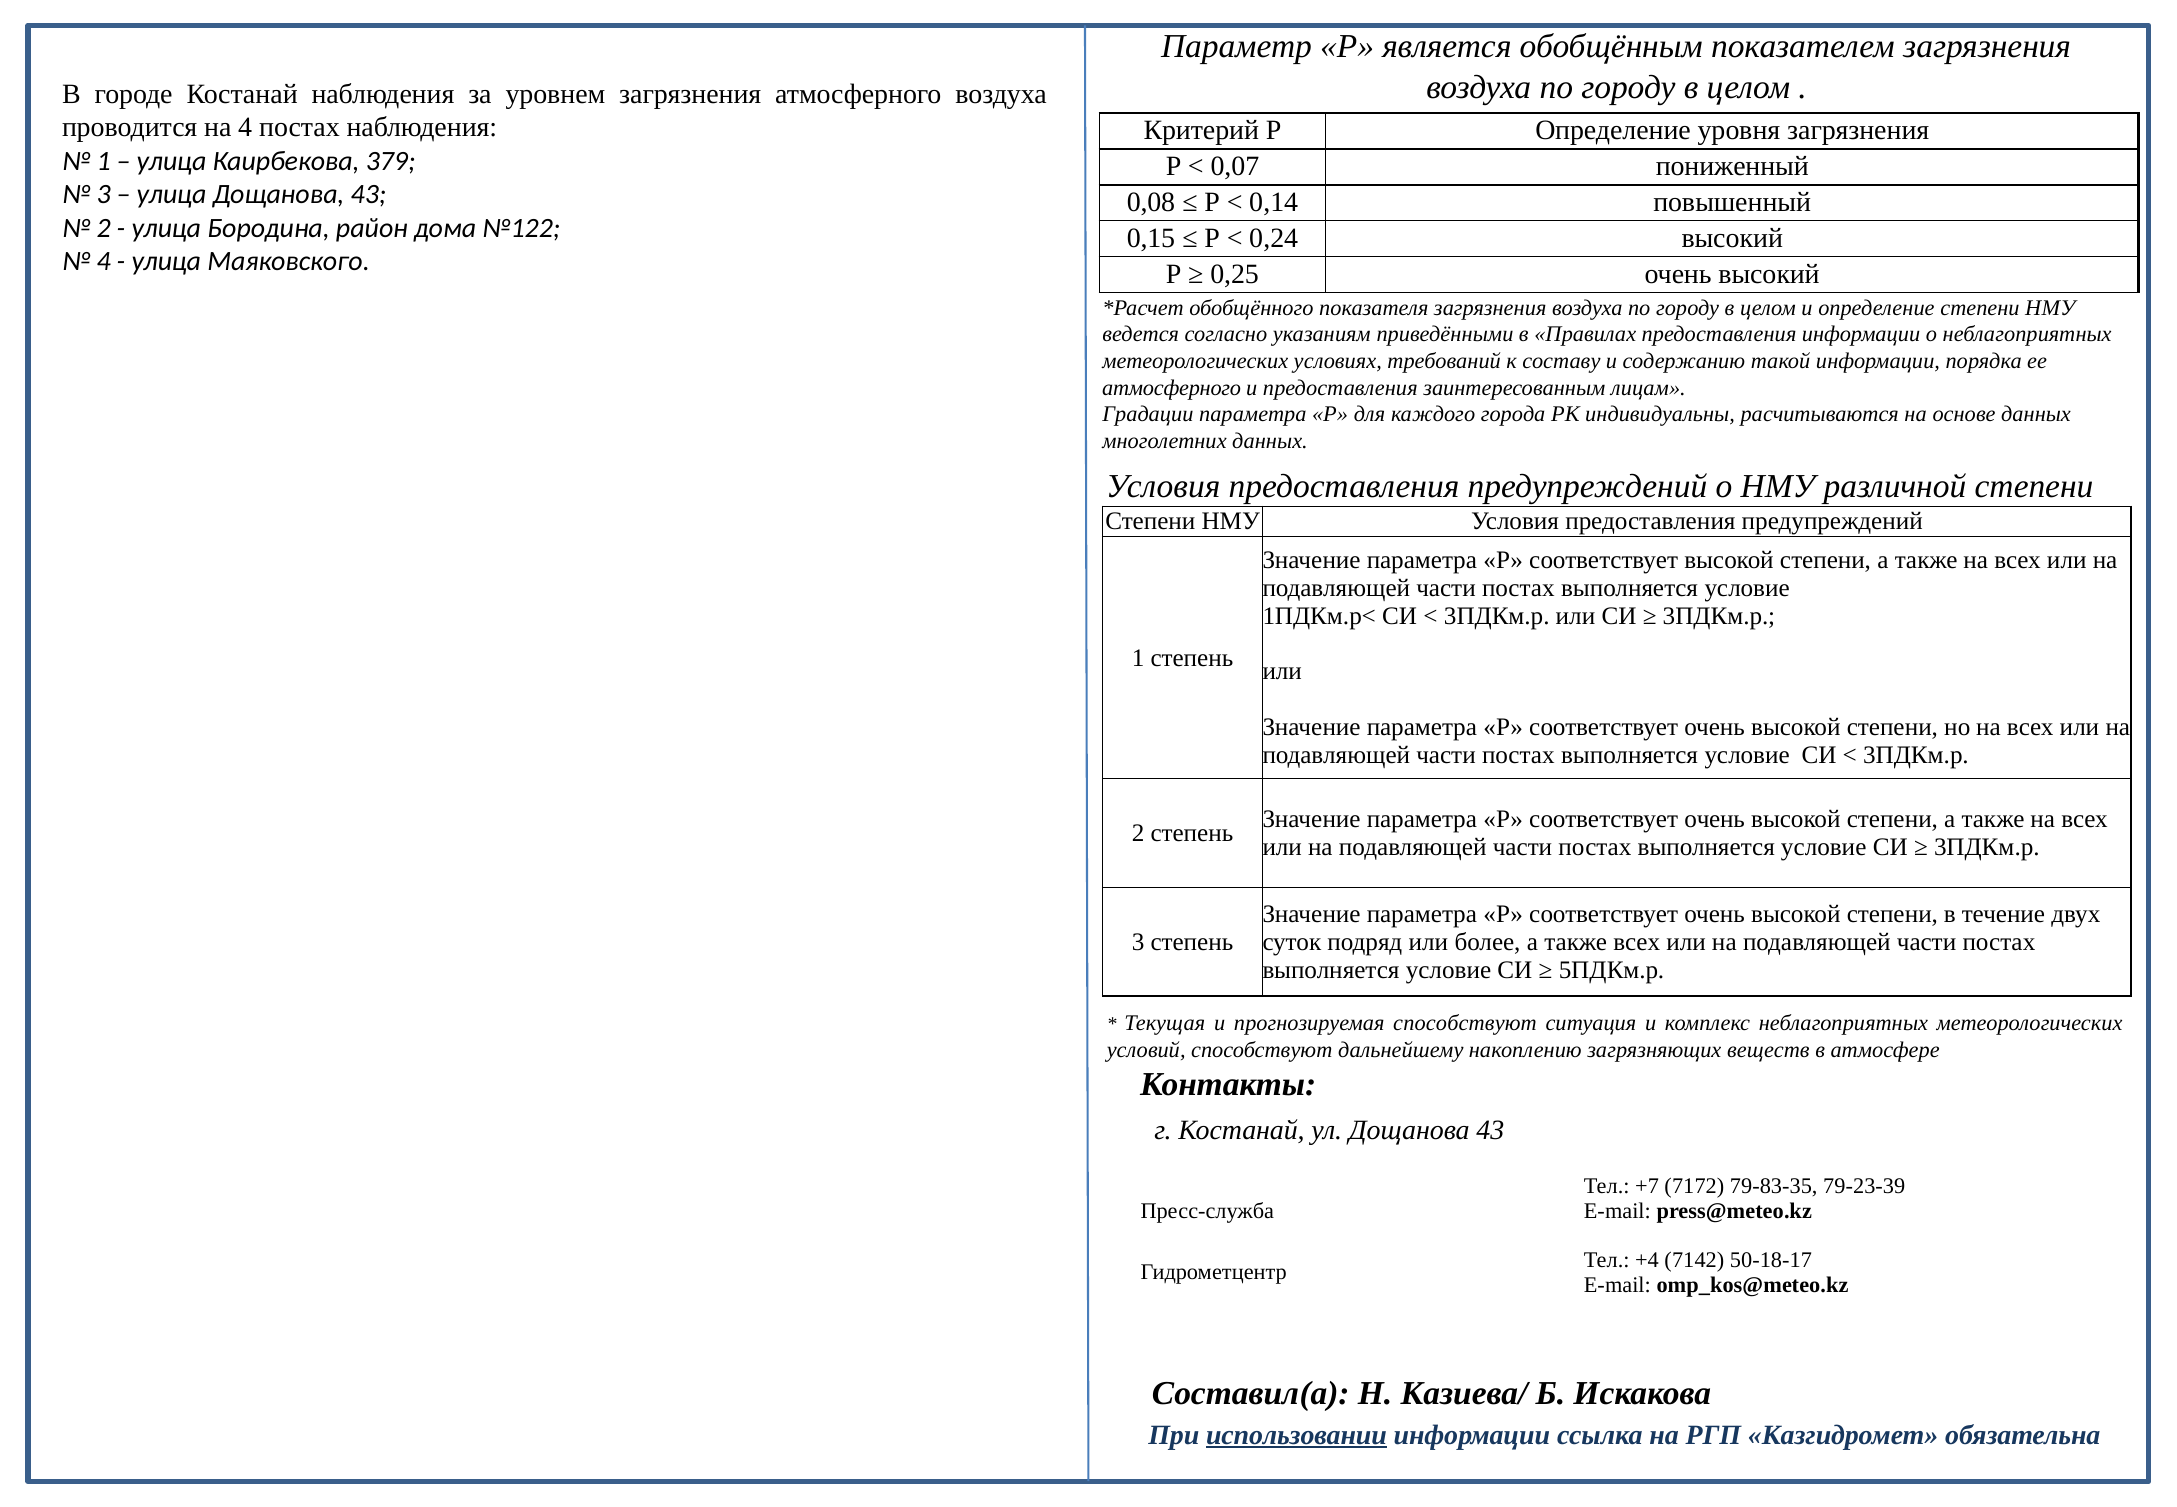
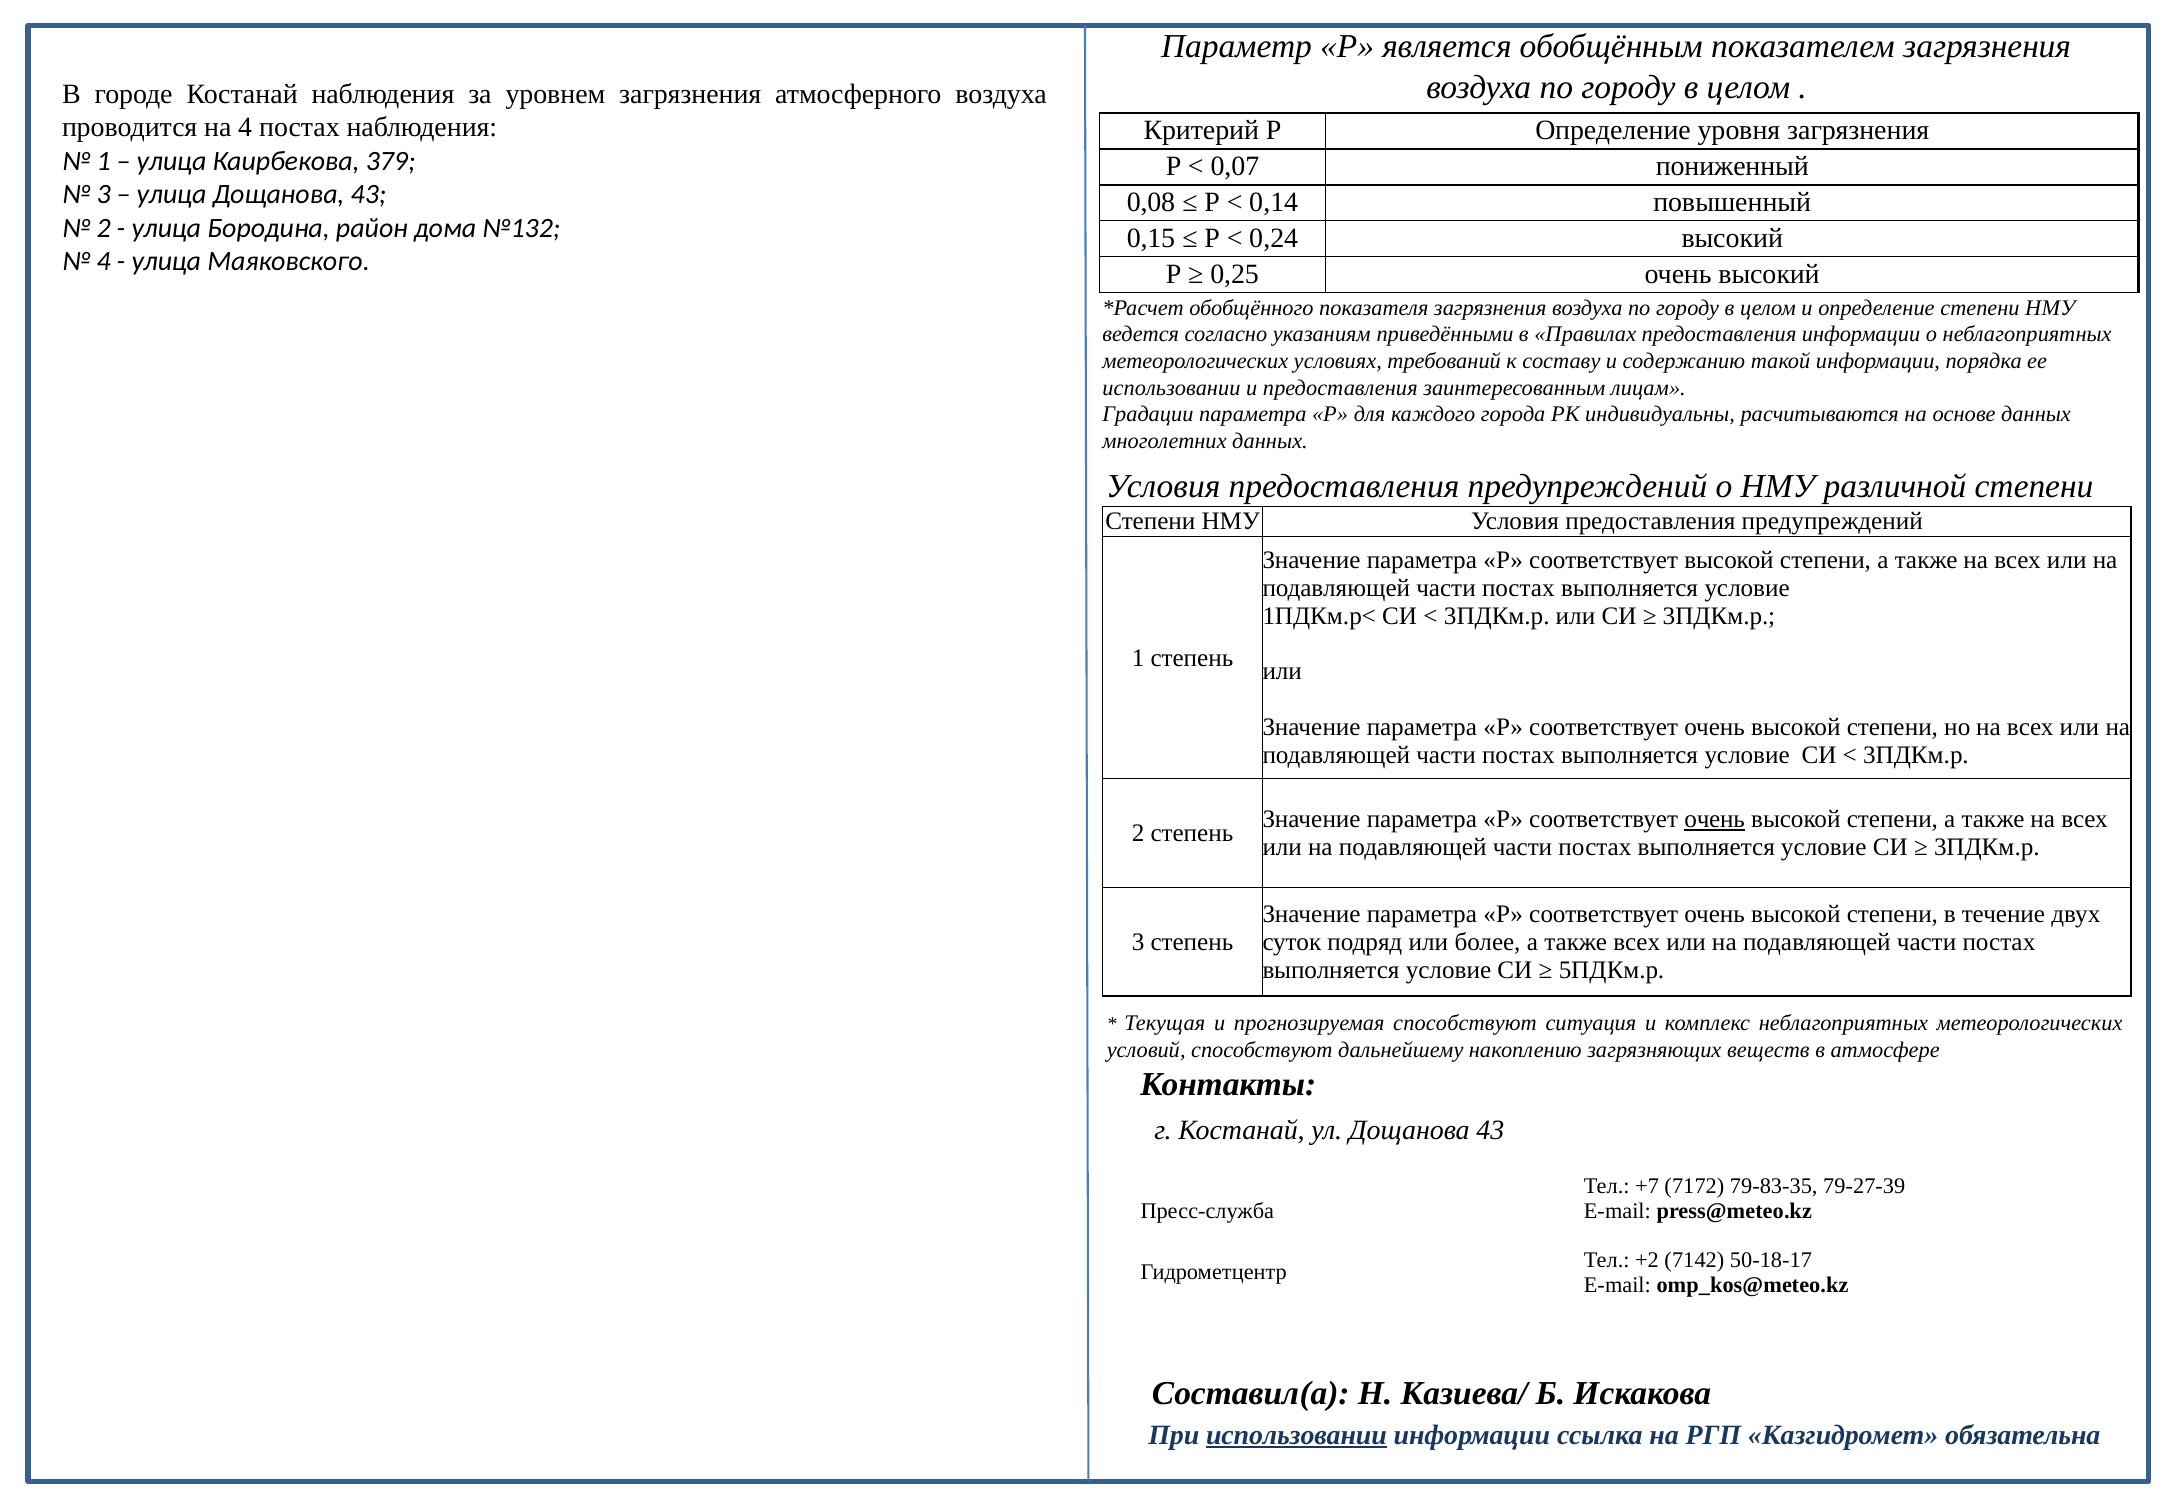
№122: №122 -> №132 (521, 228)
атмосферного: атмосферного -> использовании (1171, 388)
очень underline: none -> present (1715, 819)
79-23-39: 79-23-39 -> 79-27-39 (1864, 1187)
+4: +4 -> +2 (1647, 1260)
